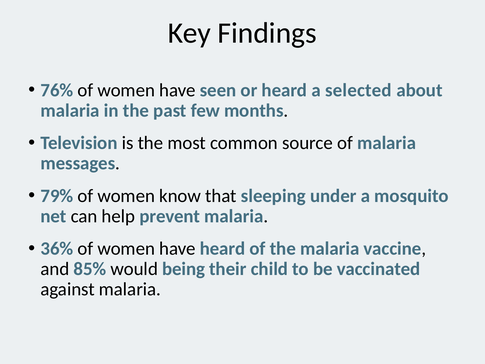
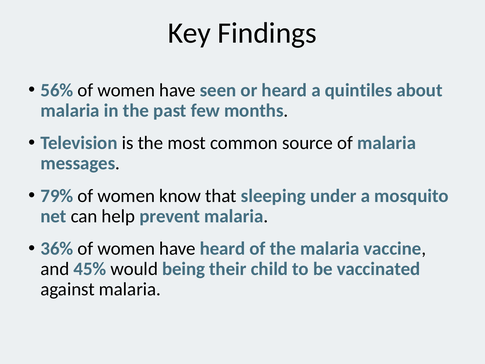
76%: 76% -> 56% (57, 90)
selected: selected -> quintiles (359, 90)
85%: 85% -> 45% (90, 269)
